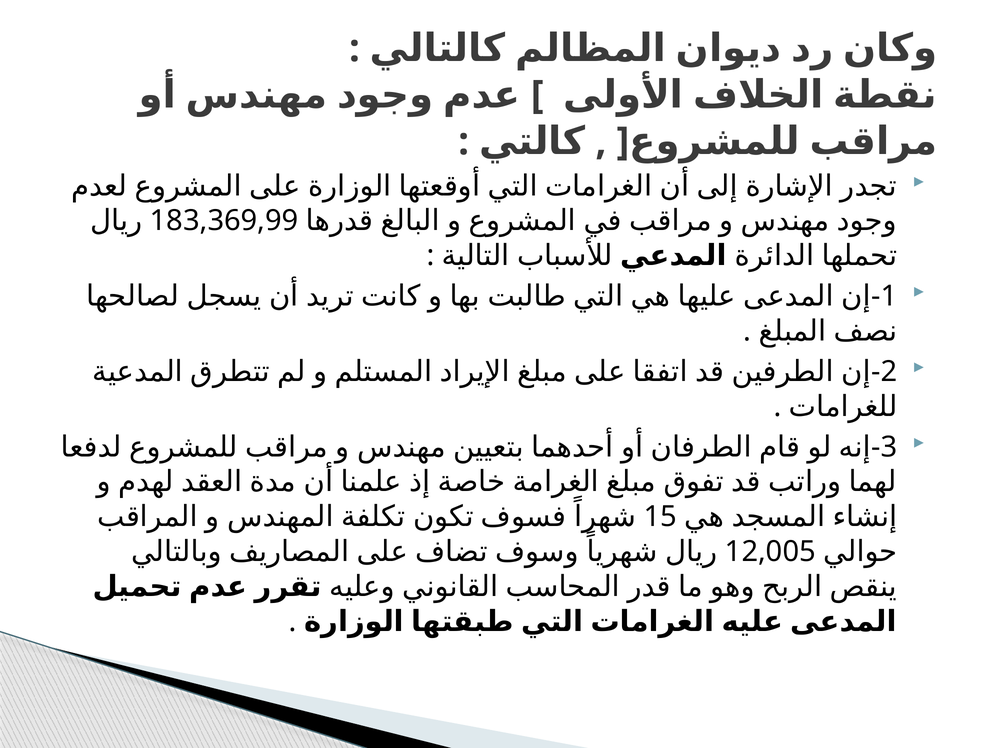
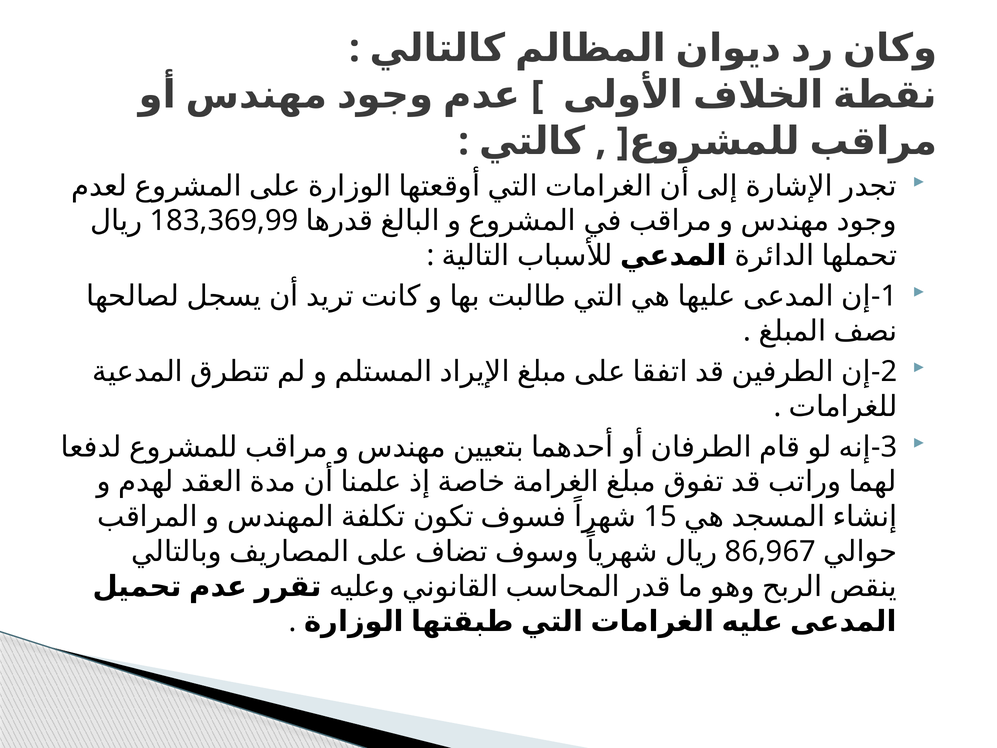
12,005: 12,005 -> 86,967 (770, 551)
